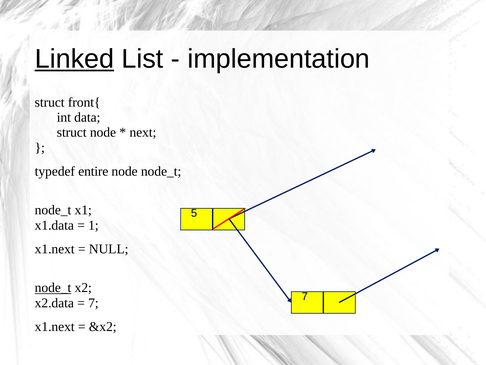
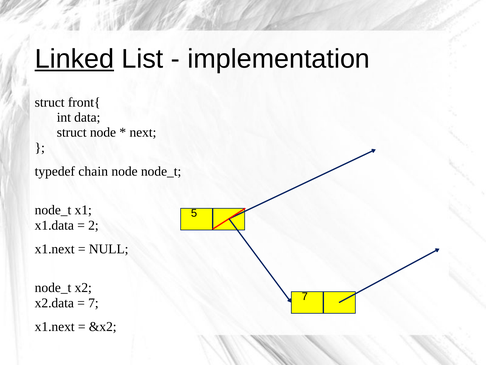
entire: entire -> chain (93, 171)
1: 1 -> 2 (93, 225)
node_t underline: present -> none (53, 287)
